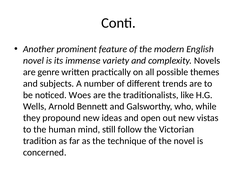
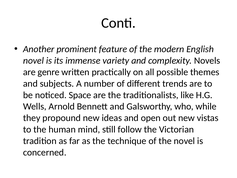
Woes: Woes -> Space (80, 95)
